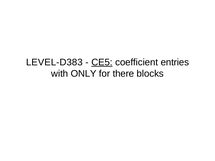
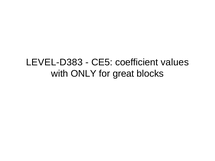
CE5 underline: present -> none (102, 62)
entries: entries -> values (175, 62)
there: there -> great (123, 74)
